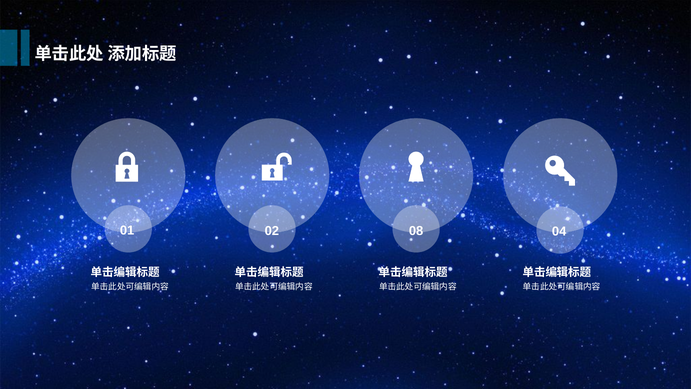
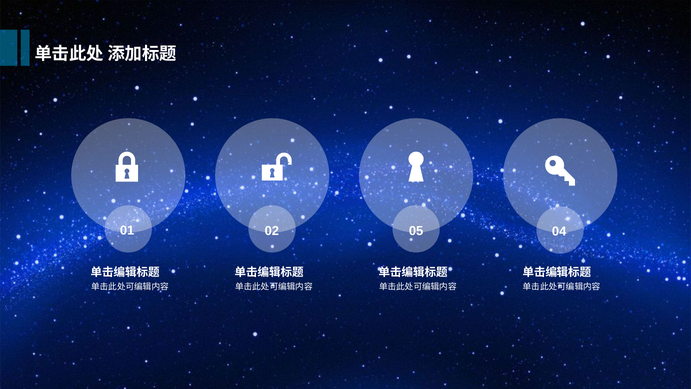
08: 08 -> 05 (416, 231)
